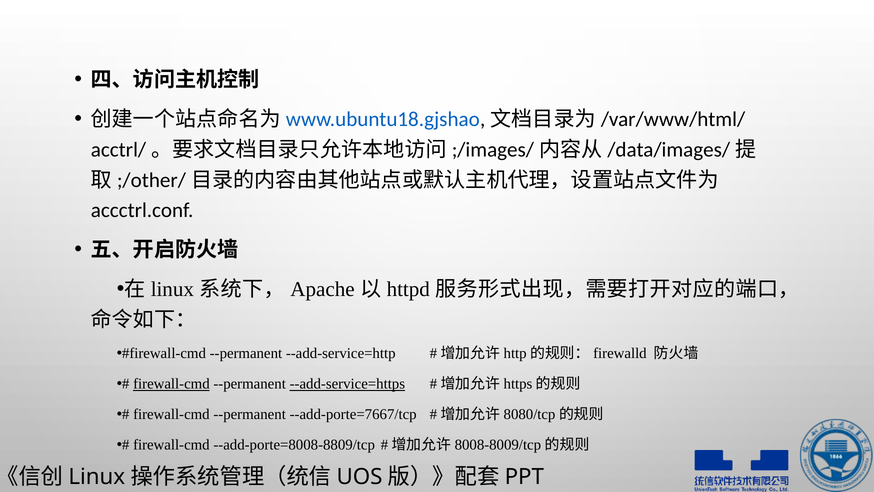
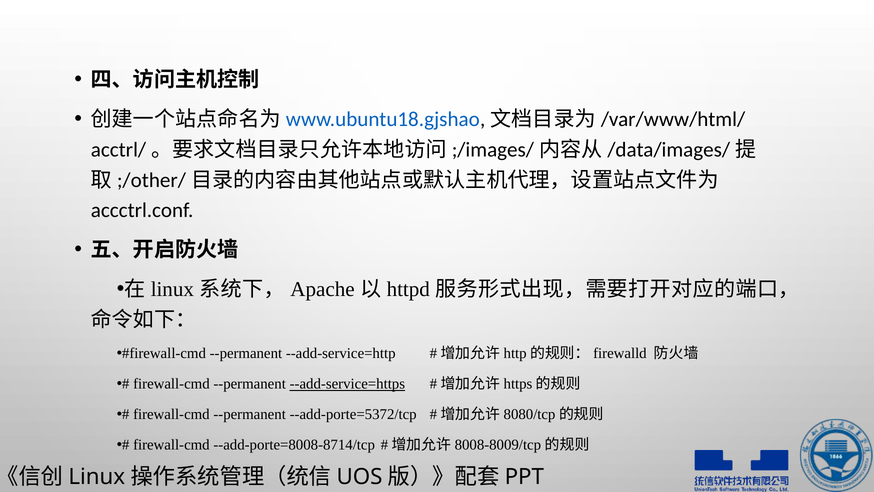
firewall-cmd underline: present -> none (171, 384)
--add-porte=7667/tcp: --add-porte=7667/tcp -> --add-porte=5372/tcp (353, 414)
--add-porte=8008-8809/tcp: --add-porte=8008-8809/tcp -> --add-porte=8008-8714/tcp (294, 445)
